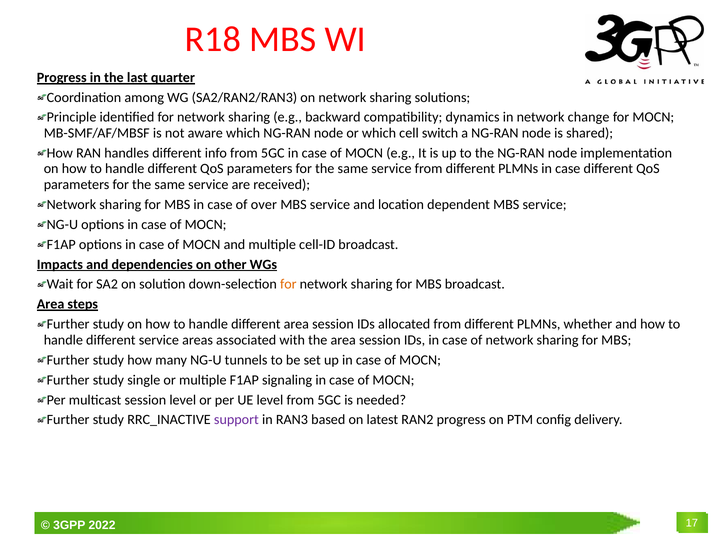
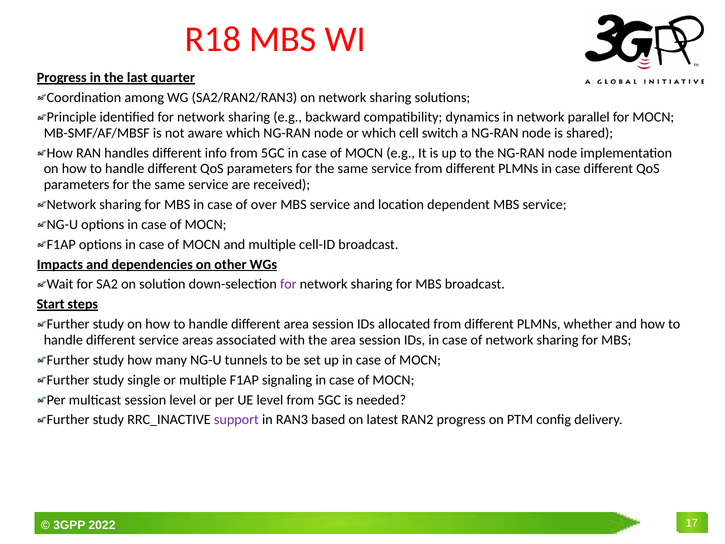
change: change -> parallel (589, 117)
for colour: orange -> purple (288, 284)
Area: Area -> Start (51, 304)
